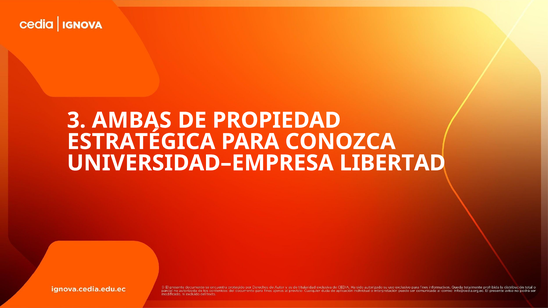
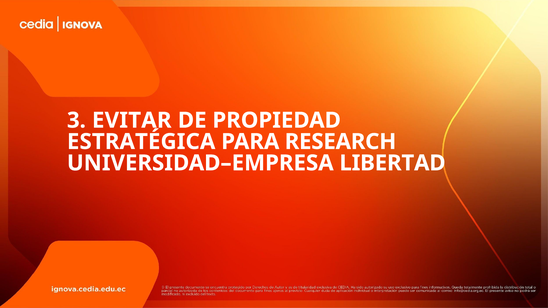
AMBAS: AMBAS -> EVITAR (132, 120)
CONOZCA: CONOZCA -> RESEARCH (340, 142)
